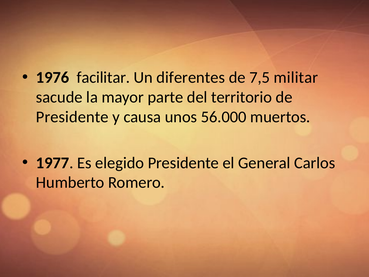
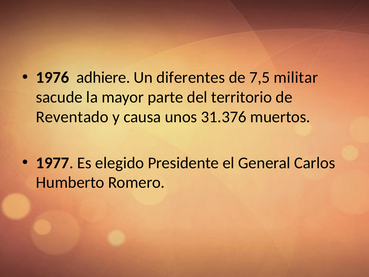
facilitar: facilitar -> adhiere (103, 77)
Presidente: Presidente -> Reventado (72, 117)
56.000: 56.000 -> 31.376 (224, 117)
